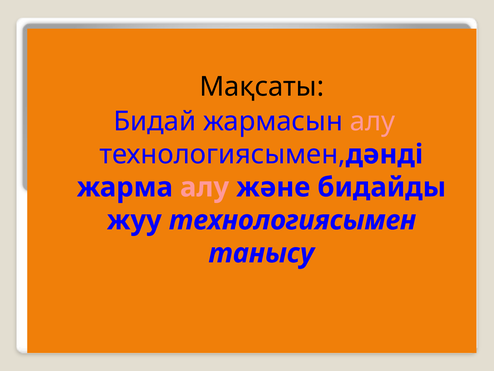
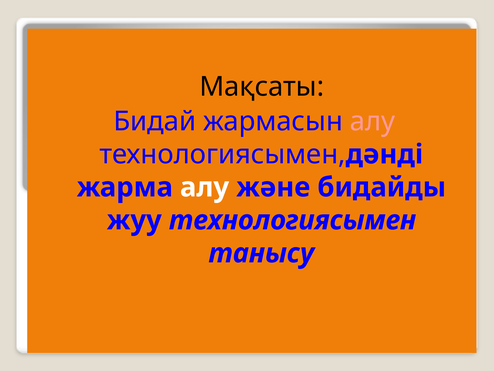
алу colour: pink -> white (205, 187)
